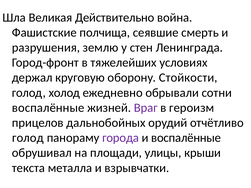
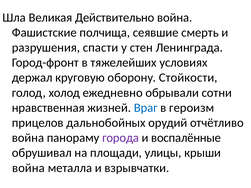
землю: землю -> спасти (101, 48)
воспалённые: воспалённые -> нравственная (48, 108)
Враг colour: purple -> blue (146, 108)
голод: голод -> война (28, 138)
текста: текста -> война (28, 168)
